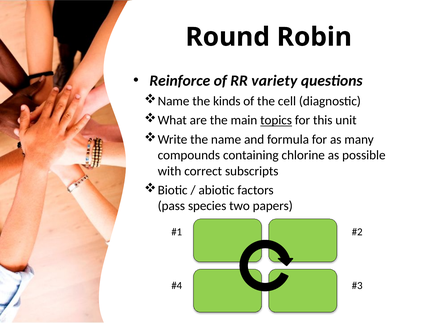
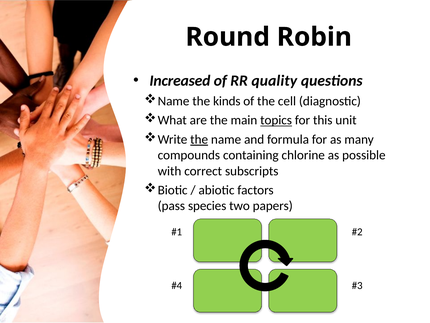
Reinforce: Reinforce -> Increased (180, 81)
variety: variety -> quality (274, 81)
the underline: none -> present (199, 139)
